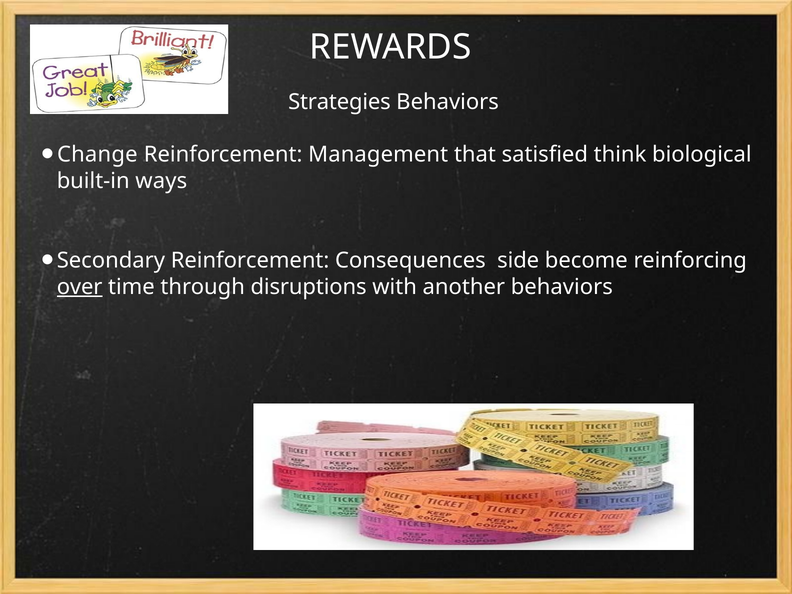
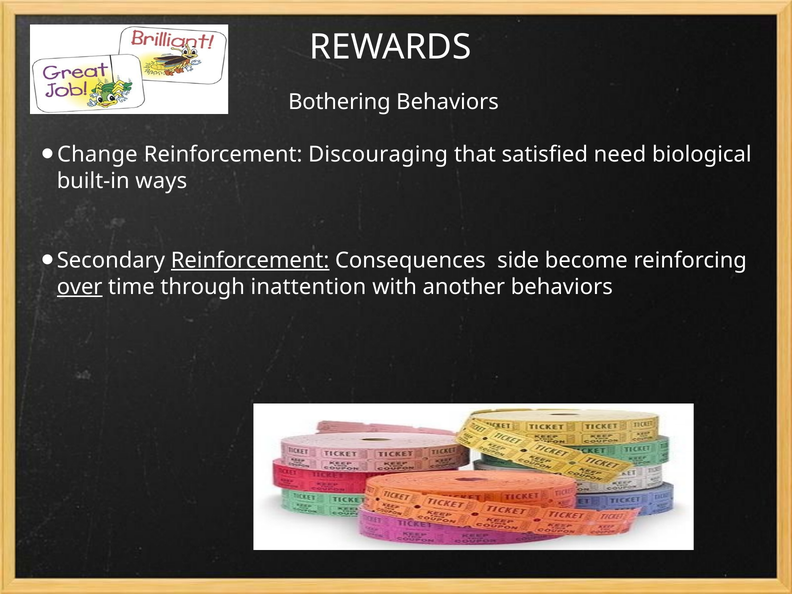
Strategies: Strategies -> Bothering (339, 102)
Management: Management -> Discouraging (378, 155)
think: think -> need (620, 155)
Reinforcement underline: none -> present (250, 260)
disruptions: disruptions -> inattention (308, 287)
